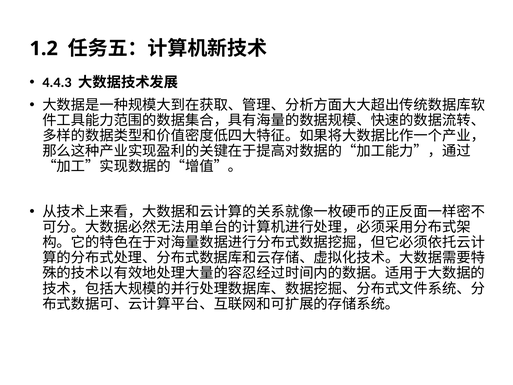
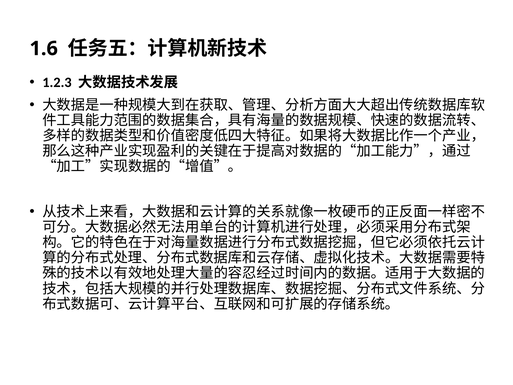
1.2: 1.2 -> 1.6 (44, 48)
4.4.3: 4.4.3 -> 1.2.3 (57, 82)
